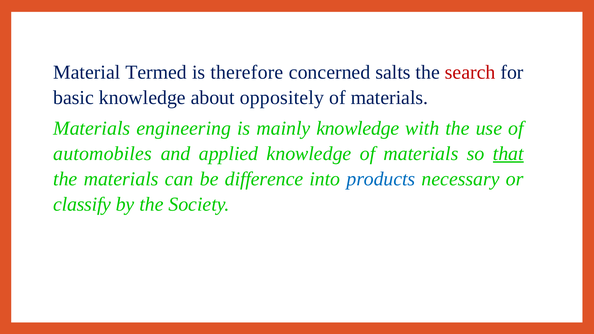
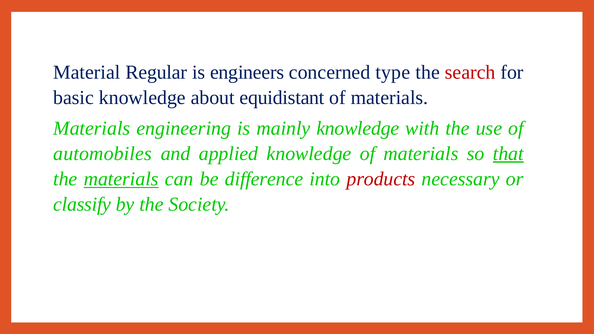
Termed: Termed -> Regular (156, 72)
therefore: therefore -> engineers (247, 72)
salts: salts -> type (393, 72)
oppositely: oppositely -> equidistant (282, 98)
materials underline: none -> present (121, 179)
products colour: blue -> red (381, 179)
